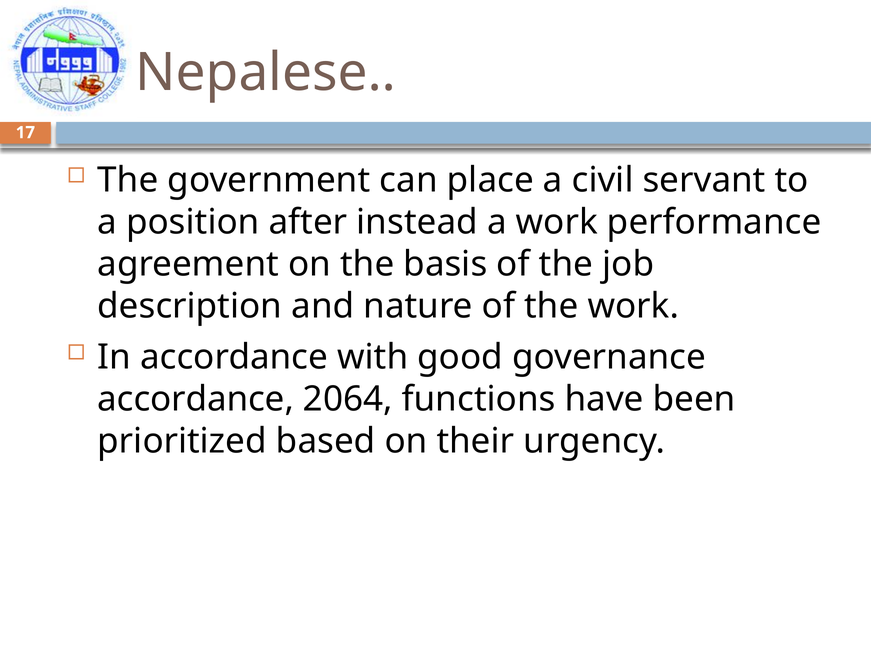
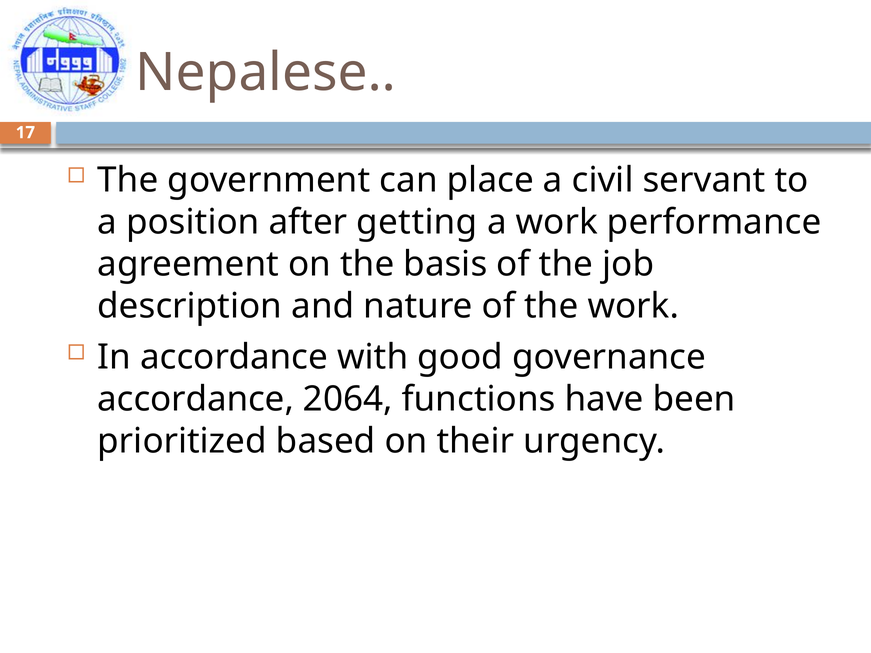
instead: instead -> getting (417, 222)
